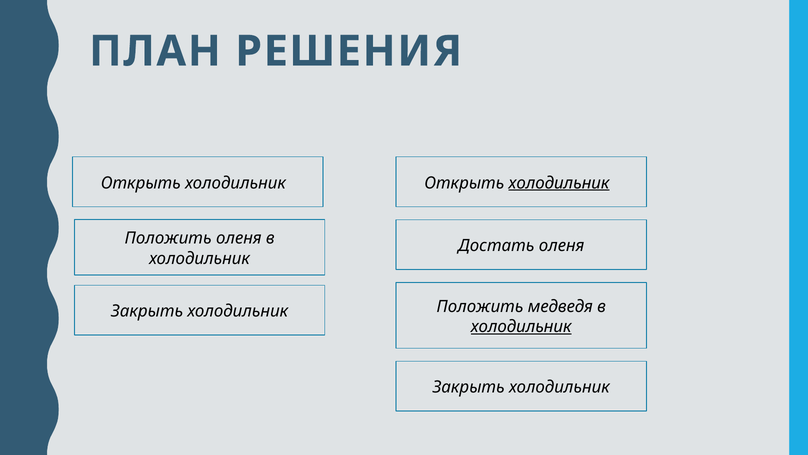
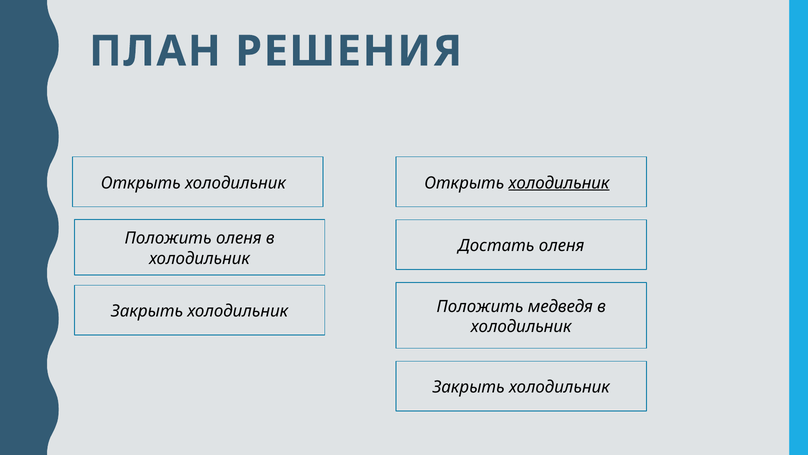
холодильник underline: present -> none (521, 326)
